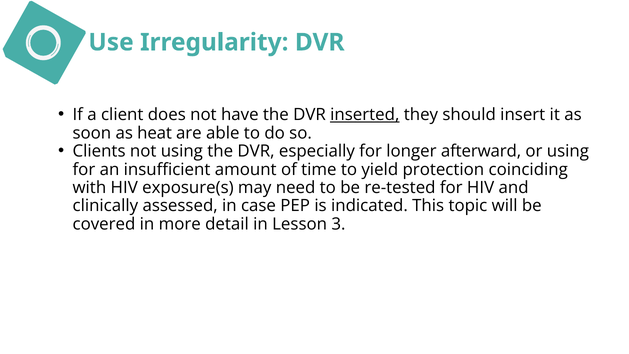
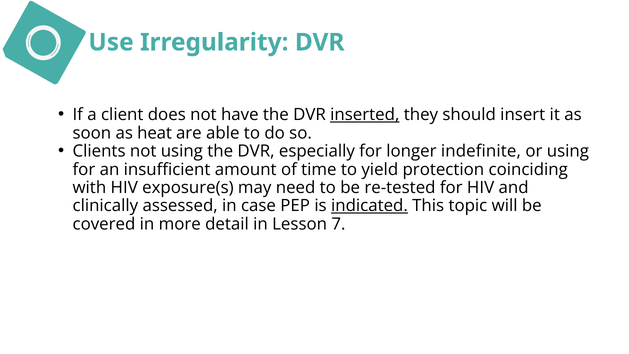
afterward: afterward -> indefinite (481, 151)
indicated underline: none -> present (369, 206)
3: 3 -> 7 (338, 224)
